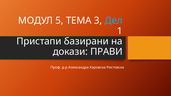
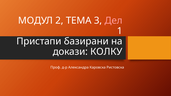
5: 5 -> 2 (59, 21)
Дел colour: light blue -> pink (114, 21)
ПРАВИ: ПРАВИ -> КОЛКУ (106, 52)
